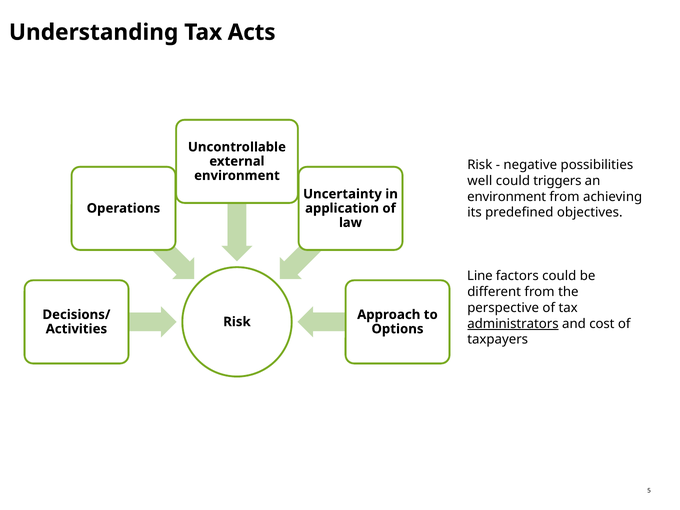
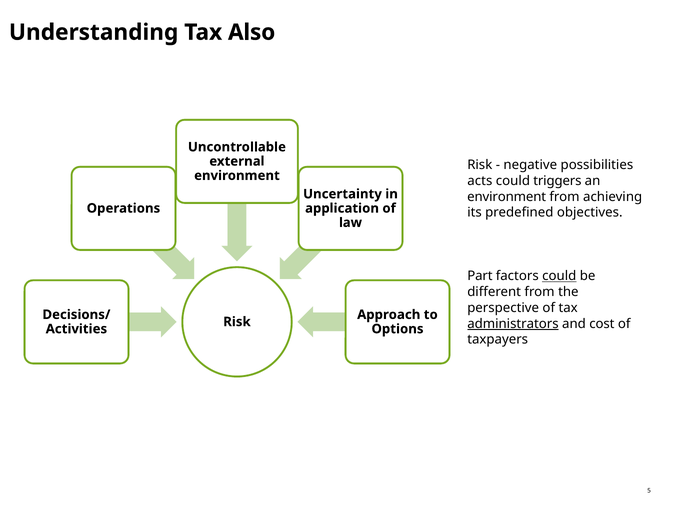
Acts: Acts -> Also (252, 32)
well: well -> acts (480, 181)
Line: Line -> Part (480, 276)
could underline: none -> present (559, 276)
